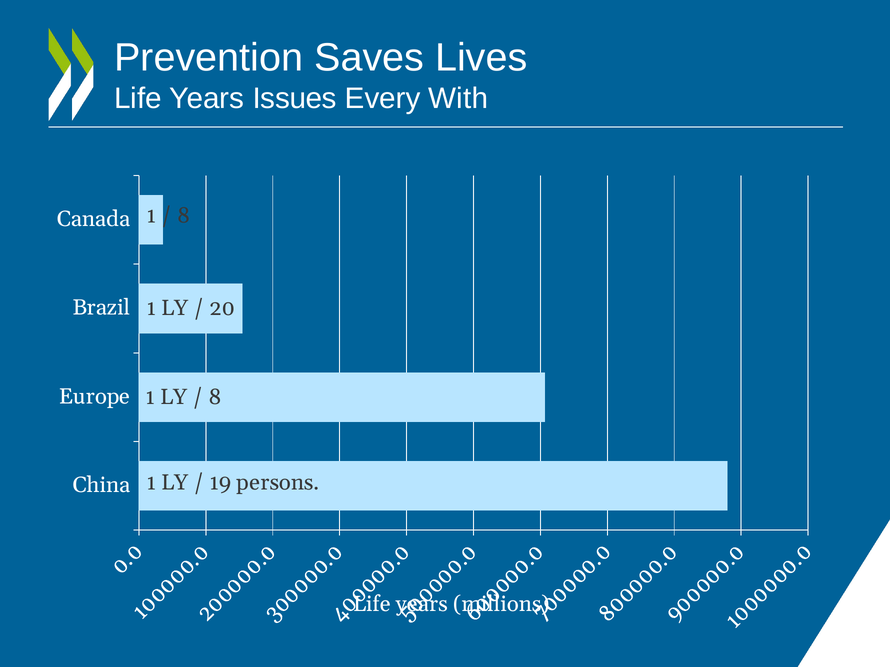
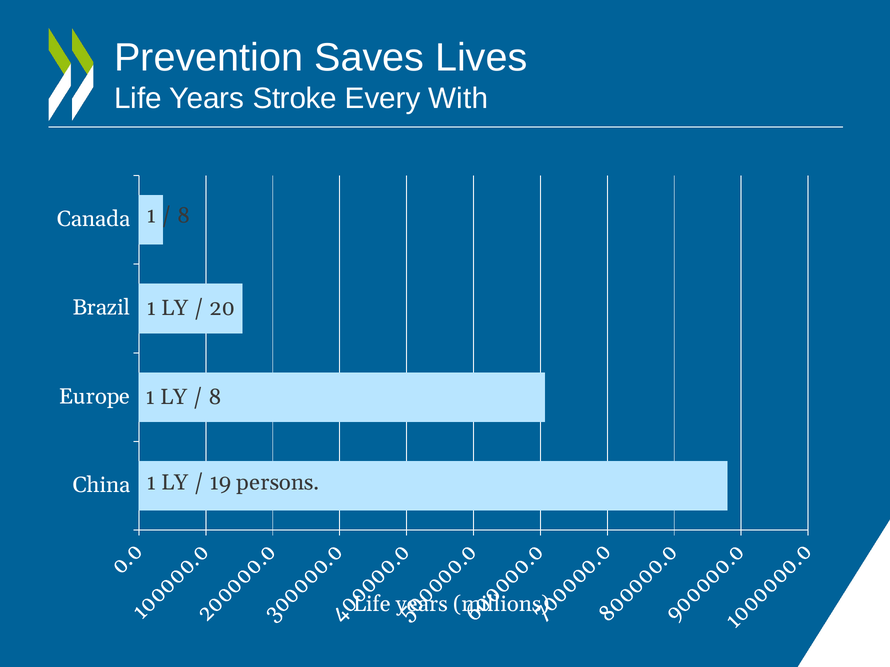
Issues: Issues -> Stroke (295, 99)
